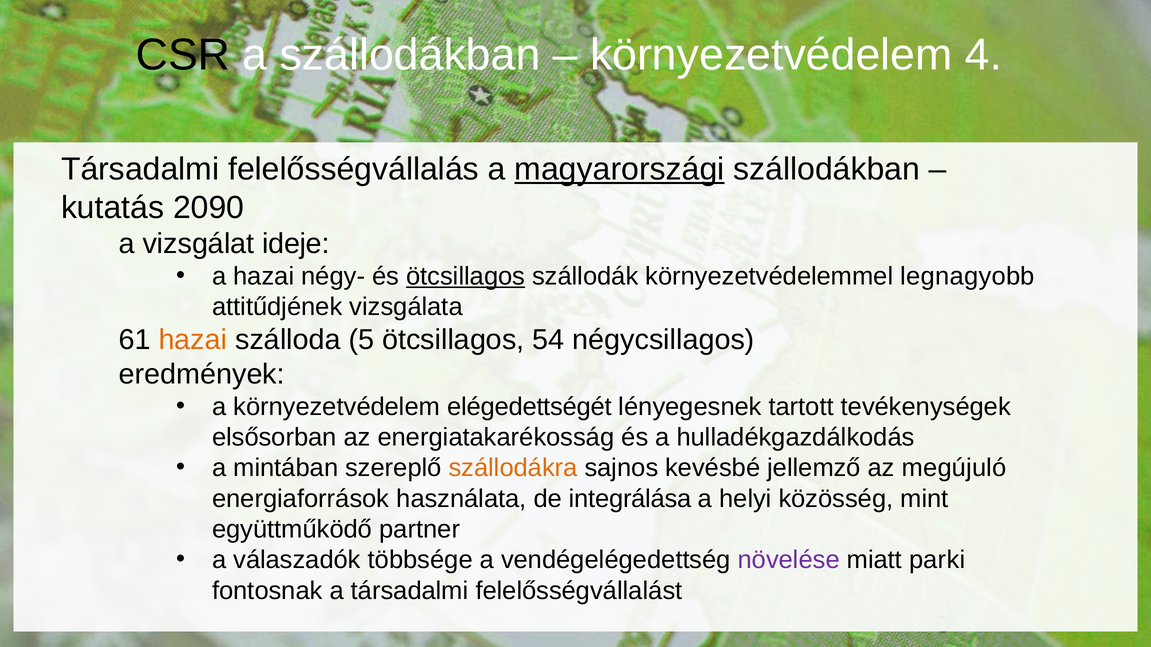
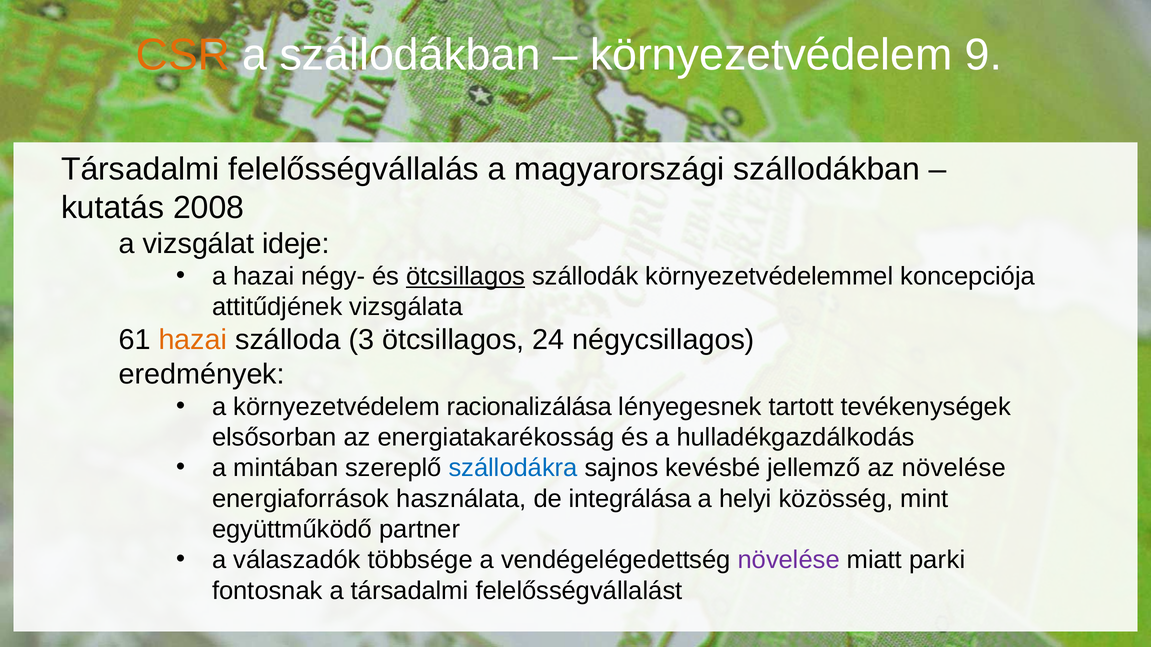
CSR colour: black -> orange (183, 55)
4: 4 -> 9 (983, 55)
magyarországi underline: present -> none (619, 170)
2090: 2090 -> 2008 (209, 208)
legnagyobb: legnagyobb -> koncepciója (968, 277)
5: 5 -> 3 (361, 340)
54: 54 -> 24 (548, 340)
elégedettségét: elégedettségét -> racionalizálása (529, 407)
szállodákra colour: orange -> blue (513, 468)
az megújuló: megújuló -> növelése (954, 468)
